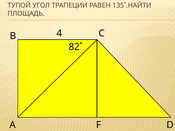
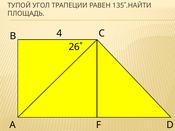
82˚: 82˚ -> 26˚ (76, 47)
